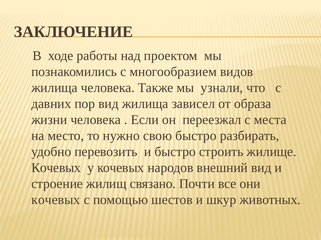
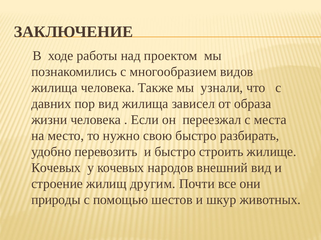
связано: связано -> другим (153, 184)
кочевых: кочевых -> природы (56, 200)
